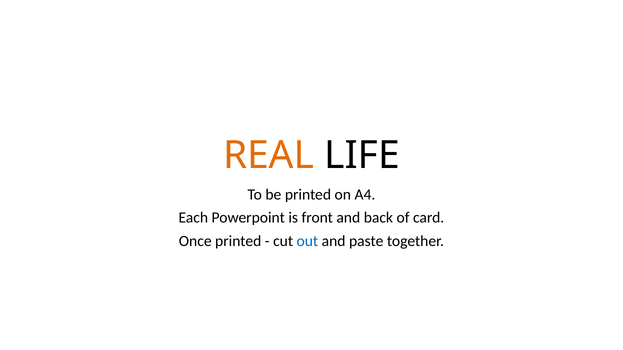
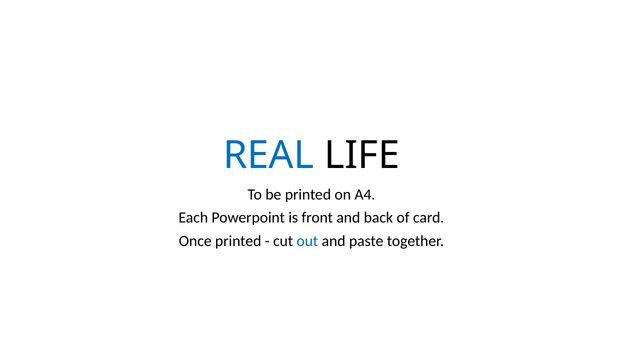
REAL colour: orange -> blue (269, 156)
